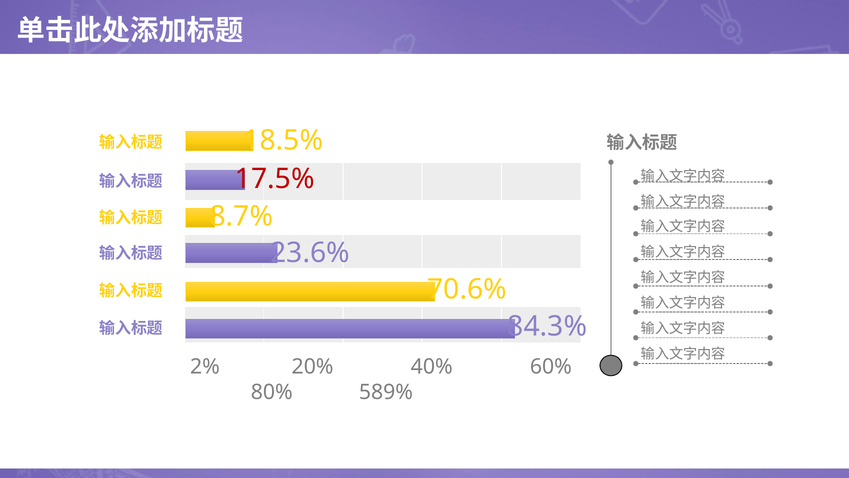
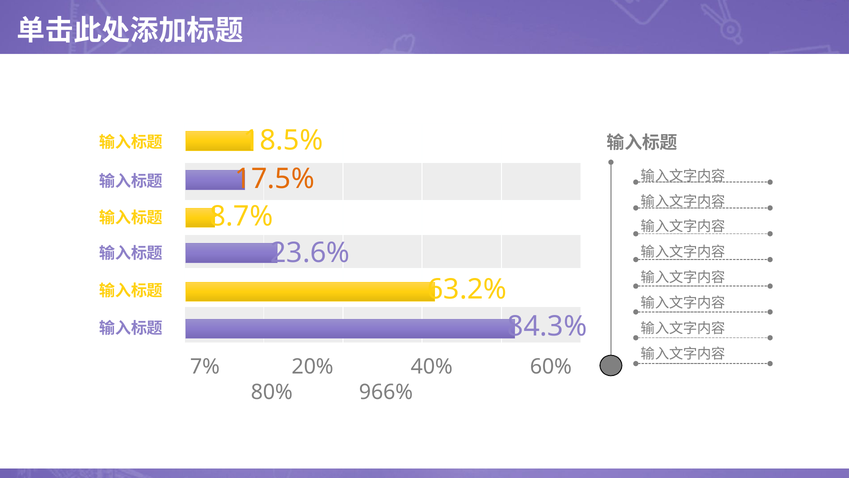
17.5% colour: red -> orange (275, 179)
70.6%: 70.6% -> 63.2% (467, 289)
2%: 2% -> 7% (205, 366)
589%: 589% -> 966% (386, 392)
